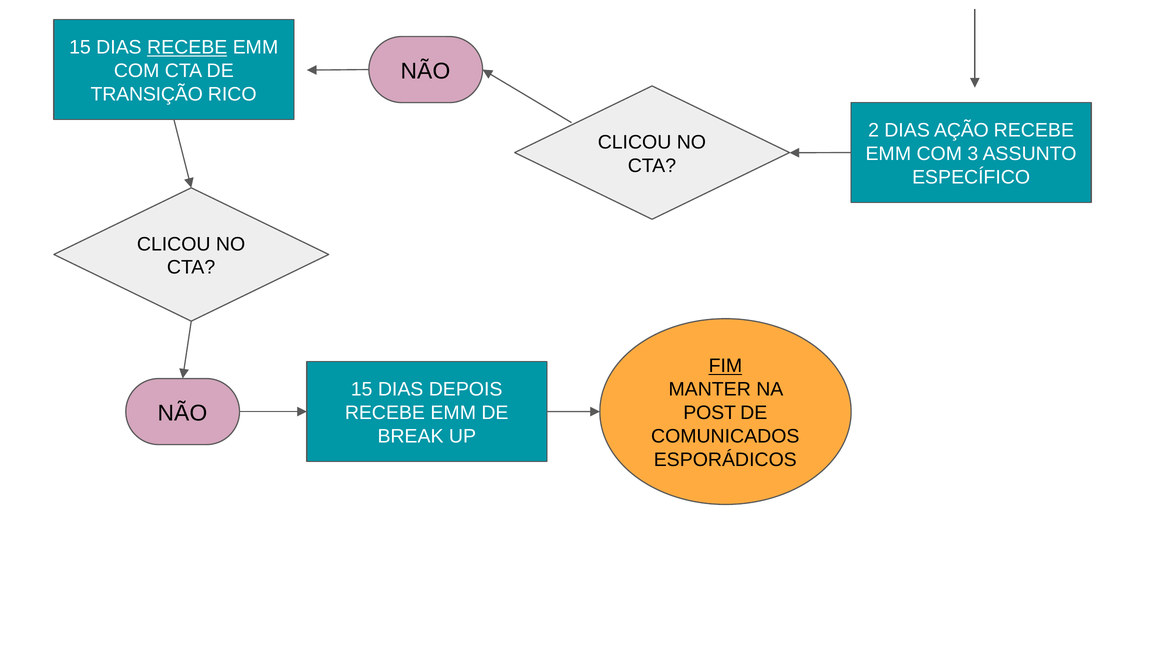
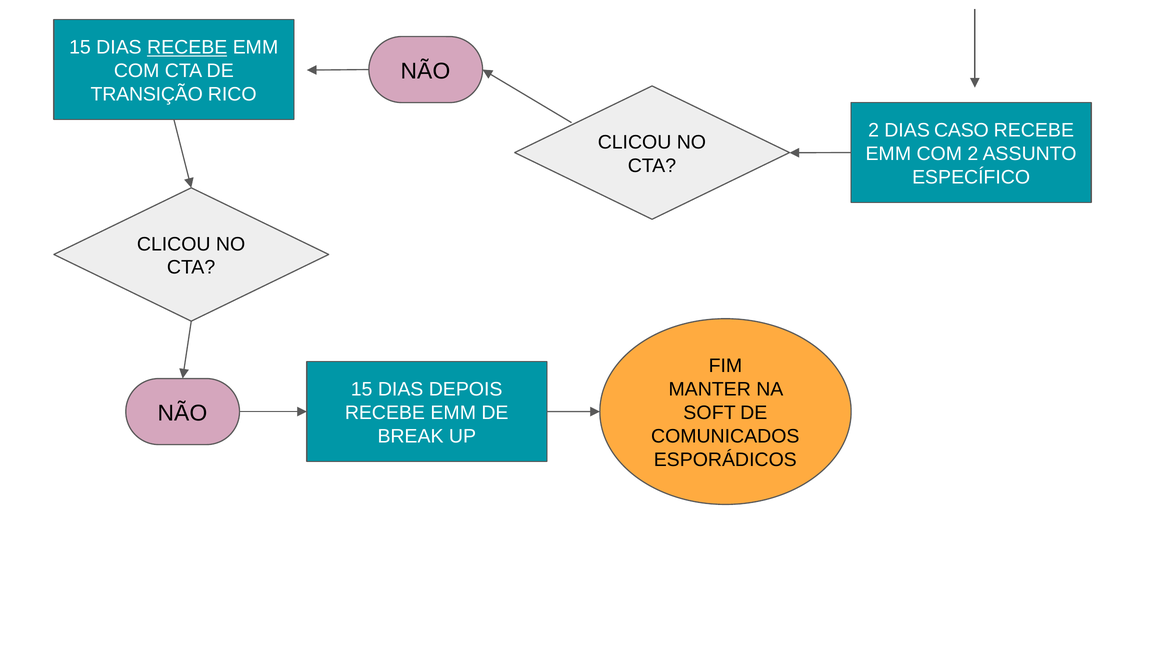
AÇÃO: AÇÃO -> CASO (961, 131)
COM 3: 3 -> 2 (973, 154)
FIM underline: present -> none (725, 366)
POST: POST -> SOFT (710, 413)
